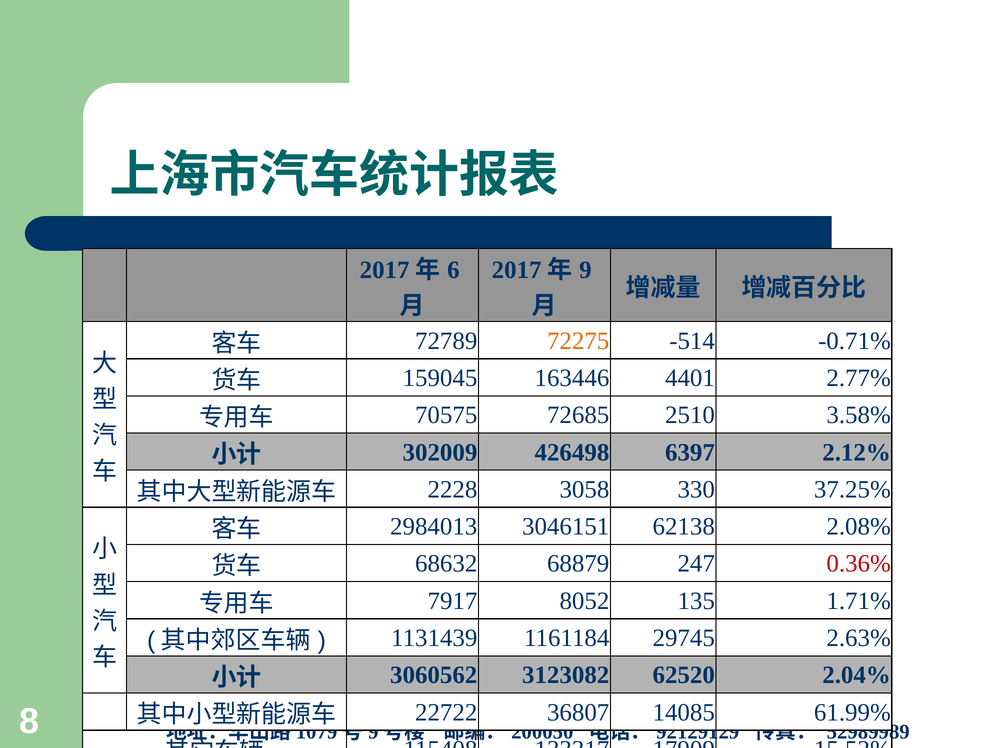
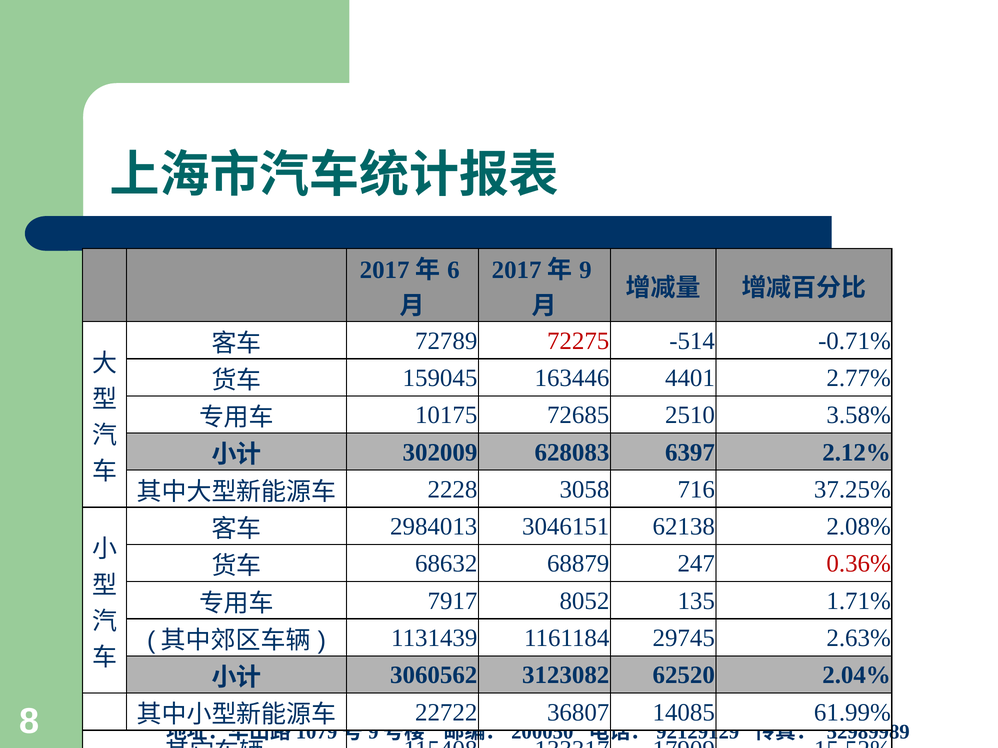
72275 colour: orange -> red (578, 341)
70575: 70575 -> 10175 (446, 415)
426498: 426498 -> 628083 (572, 453)
330: 330 -> 716 (696, 490)
